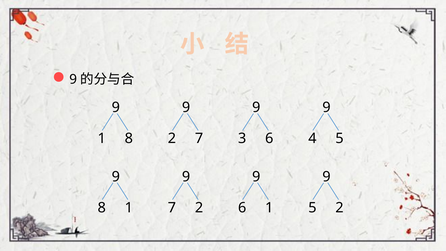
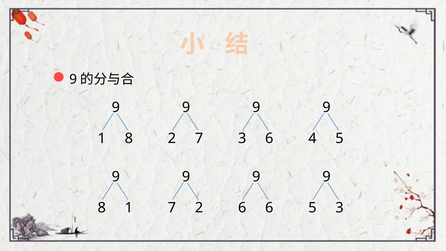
6 1: 1 -> 6 (269, 208)
5 2: 2 -> 3 (339, 208)
